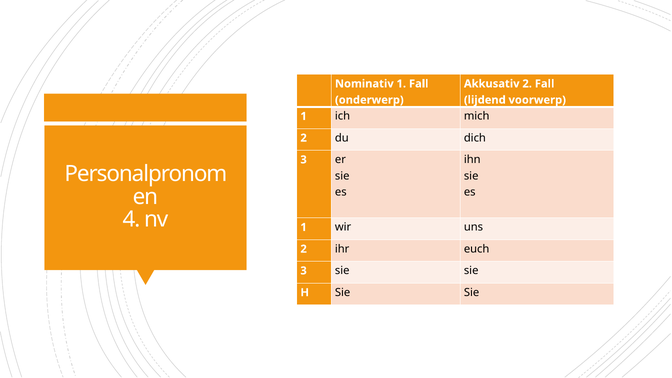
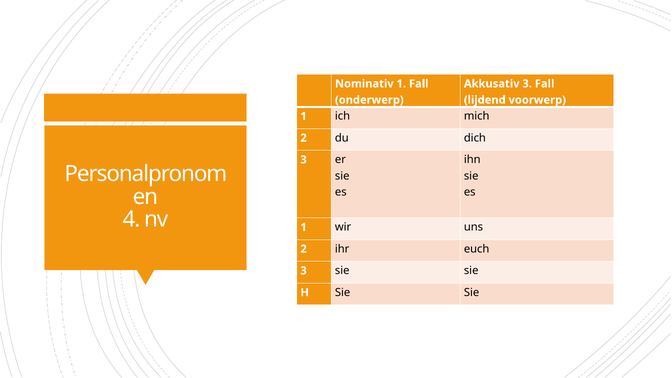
Akkusativ 2: 2 -> 3 (527, 84)
